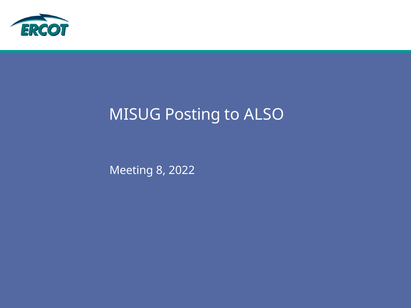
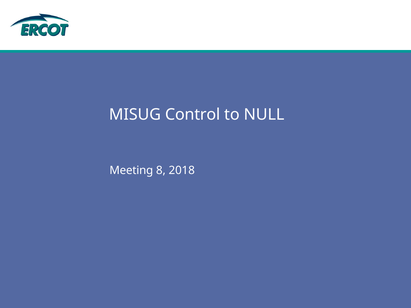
Posting: Posting -> Control (193, 115)
ALSO: ALSO -> NULL (264, 115)
2022: 2022 -> 2018 (182, 171)
